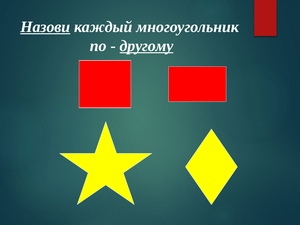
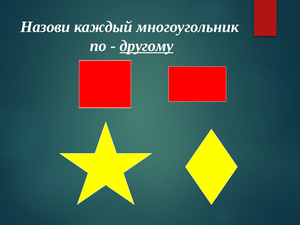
Назови underline: present -> none (45, 27)
